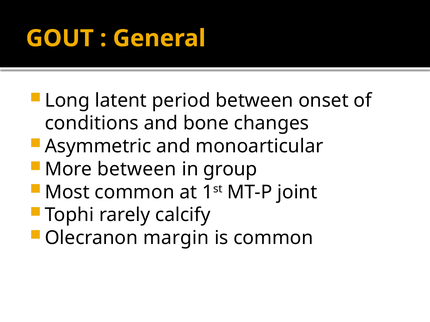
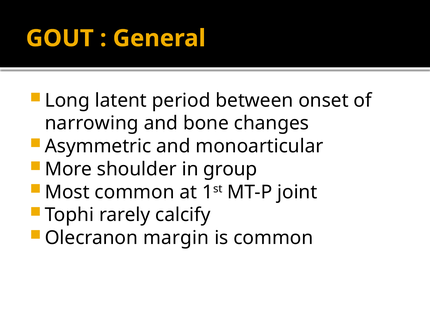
conditions: conditions -> narrowing (92, 124)
More between: between -> shoulder (137, 169)
